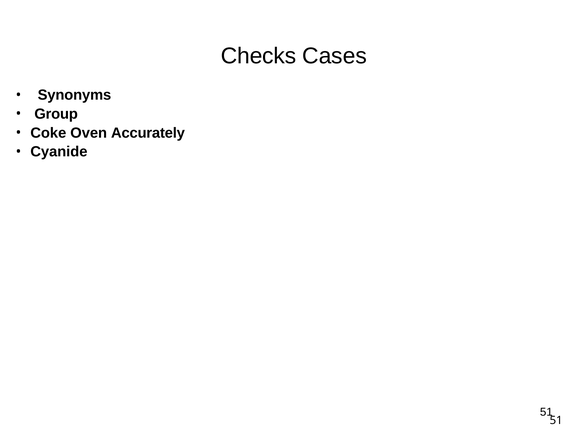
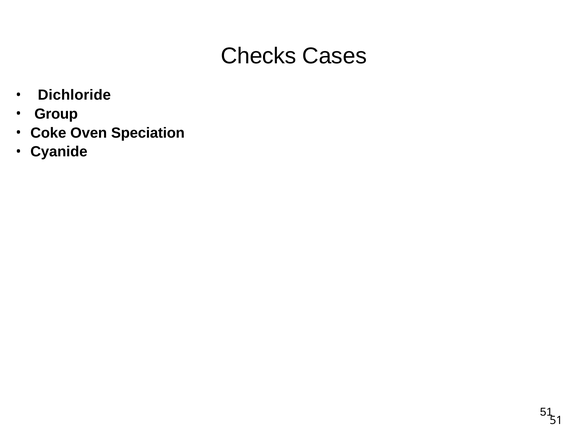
Synonyms: Synonyms -> Dichloride (74, 95)
Accurately: Accurately -> Speciation (148, 133)
